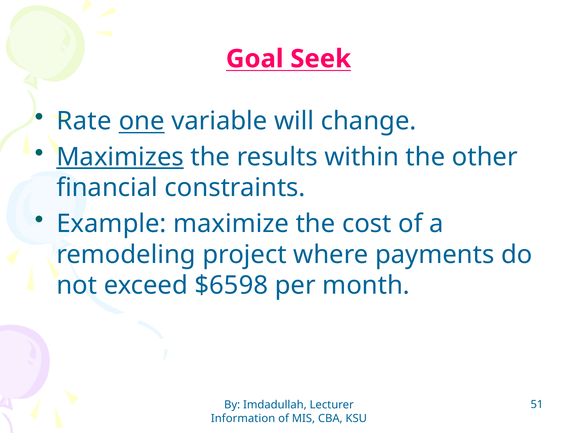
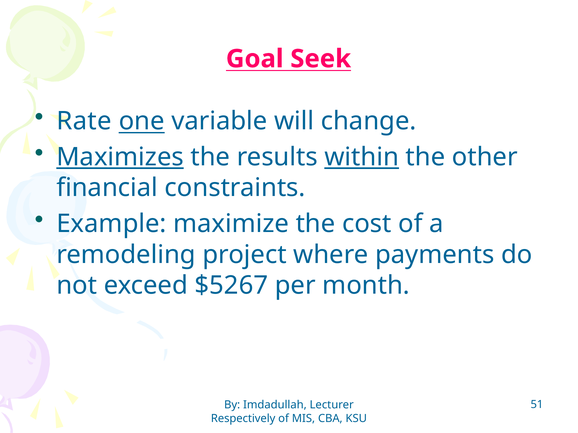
within underline: none -> present (362, 157)
$6598: $6598 -> $5267 (231, 286)
Information: Information -> Respectively (243, 419)
